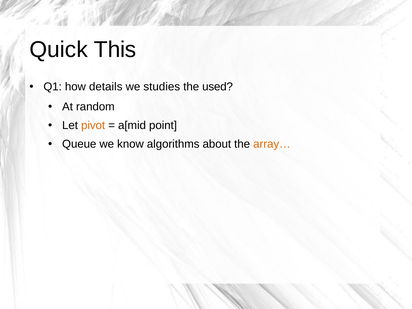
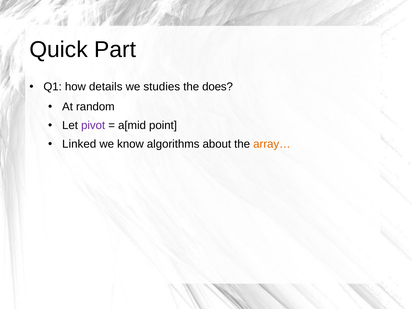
This: This -> Part (115, 50)
used: used -> does (218, 87)
pivot colour: orange -> purple (93, 125)
Queue: Queue -> Linked (79, 144)
